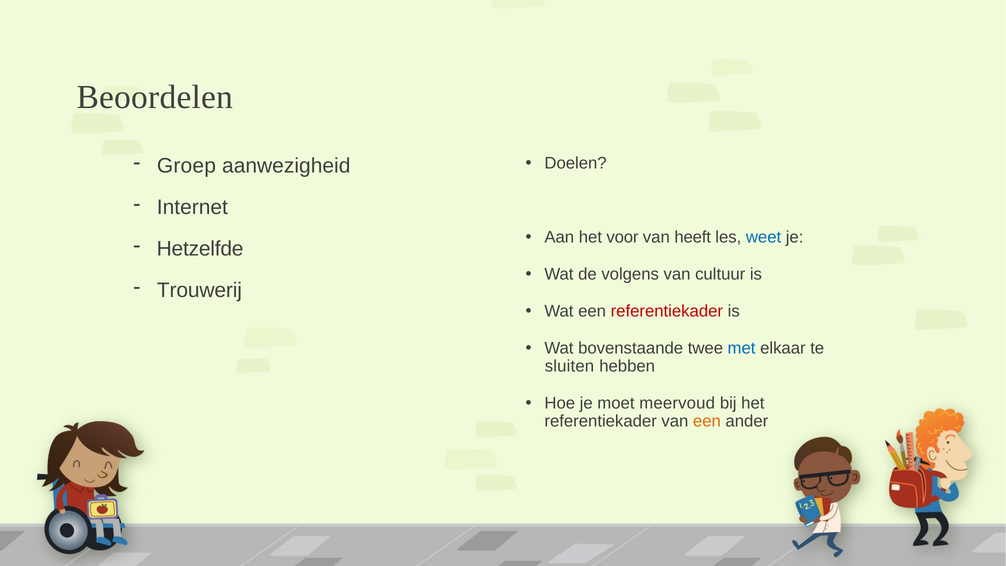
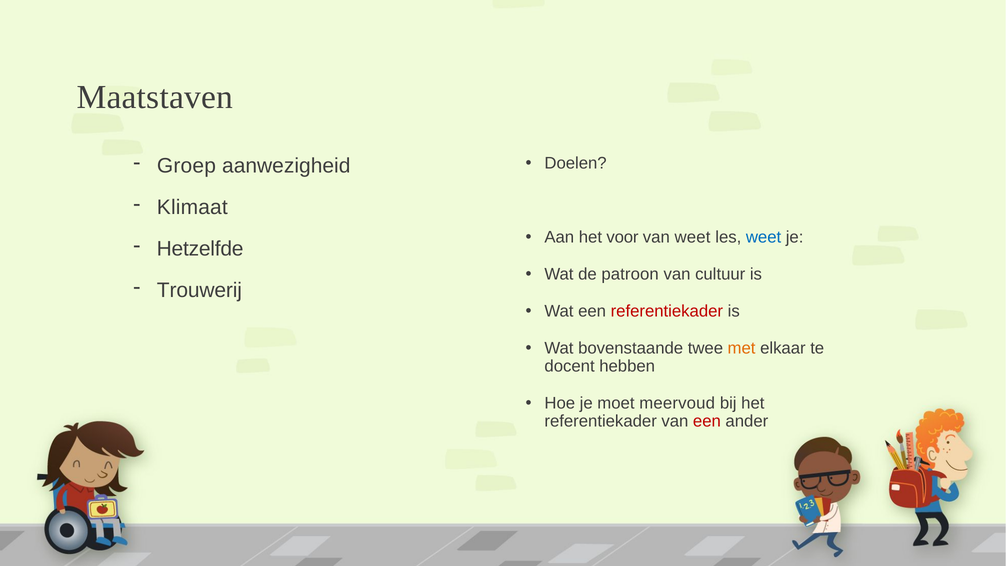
Beoordelen: Beoordelen -> Maatstaven (155, 97)
Internet: Internet -> Klimaat (192, 207)
van heeft: heeft -> weet (692, 237)
volgens: volgens -> patroon (630, 274)
met colour: blue -> orange (742, 348)
sluiten: sluiten -> docent (570, 366)
een colour: orange -> red (707, 421)
